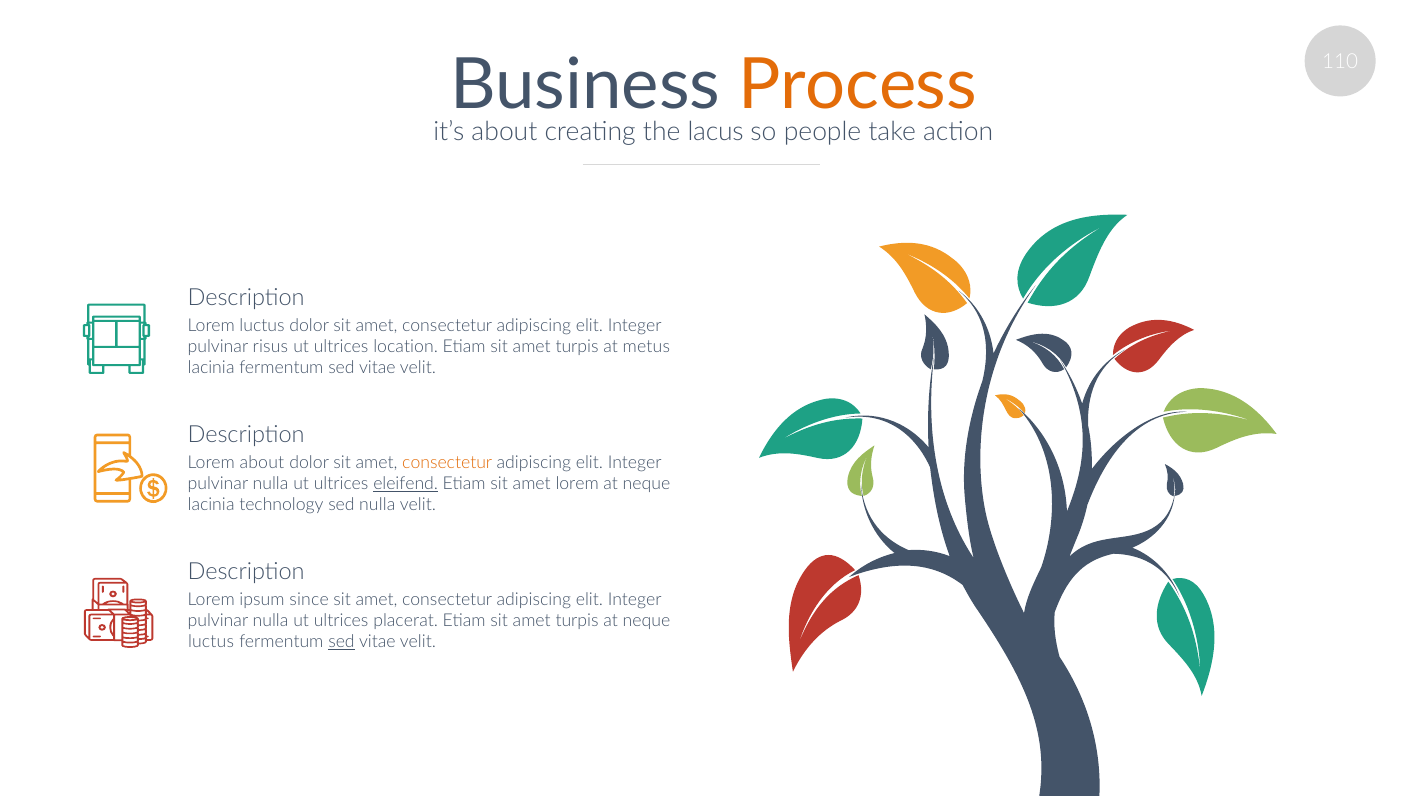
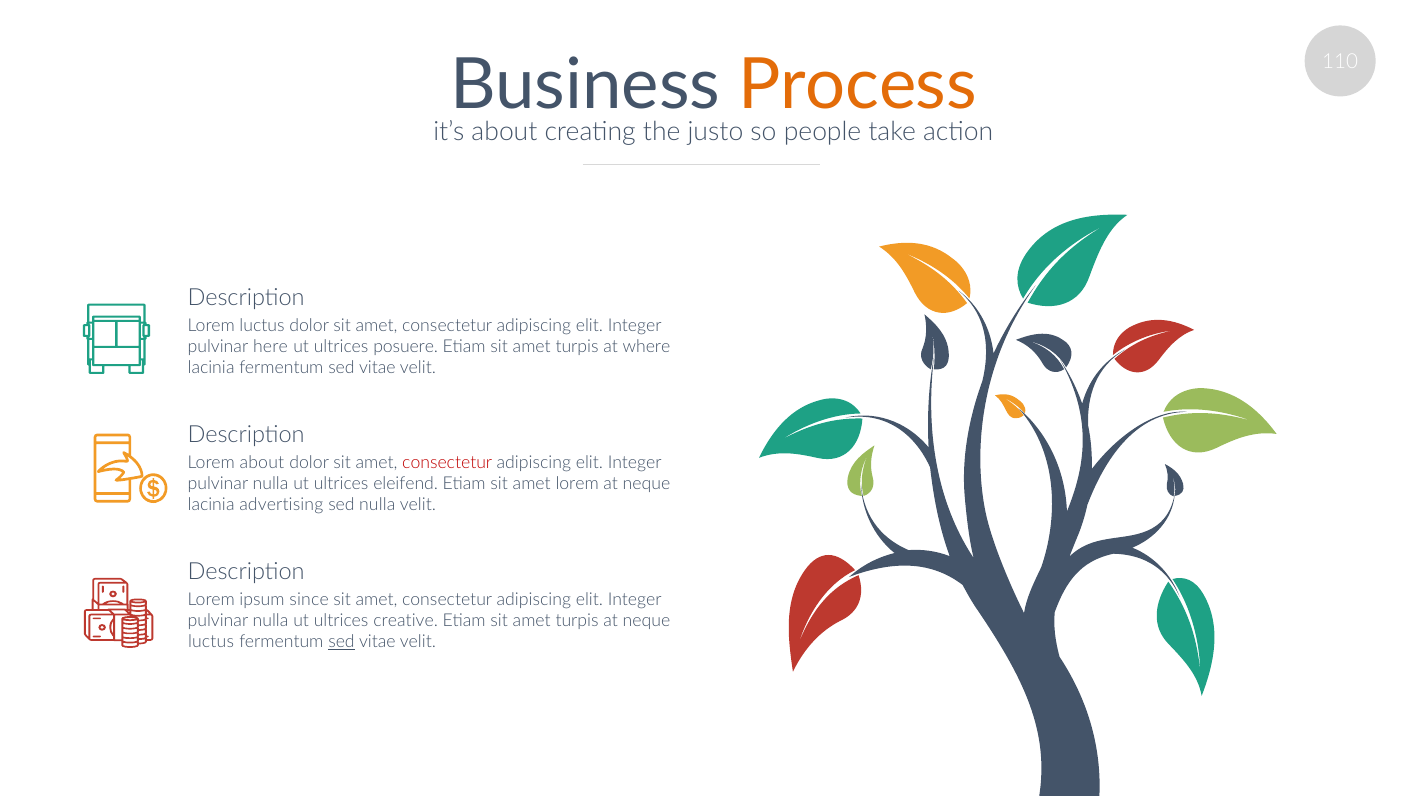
lacus: lacus -> justo (715, 132)
risus: risus -> here (270, 346)
location: location -> posuere (406, 346)
metus: metus -> where (647, 346)
consectetur colour: orange -> red (447, 462)
eleifend underline: present -> none (406, 484)
technology: technology -> advertising (281, 505)
placerat: placerat -> creative (406, 621)
